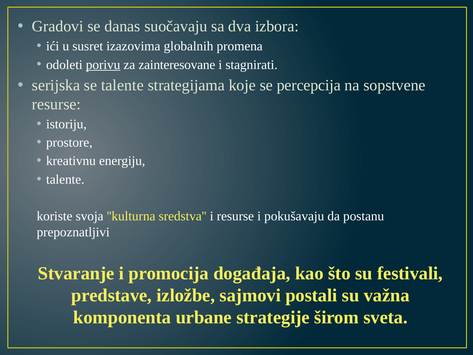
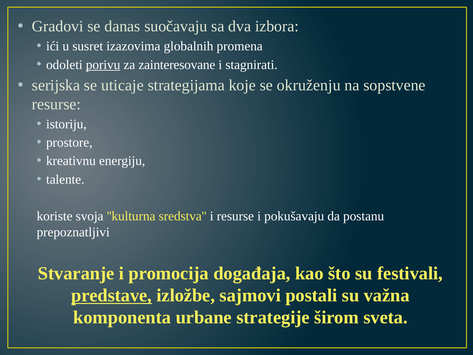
se talente: talente -> uticaje (122, 85)
percepcija: percepcija -> okruženju (309, 85)
predstave underline: none -> present (112, 295)
